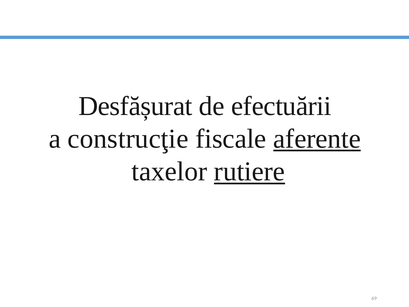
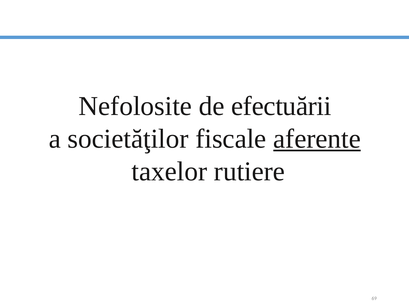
Desfășurat: Desfășurat -> Nefolosite (135, 106)
construcţie: construcţie -> societăţilor (128, 139)
rutiere underline: present -> none (249, 171)
